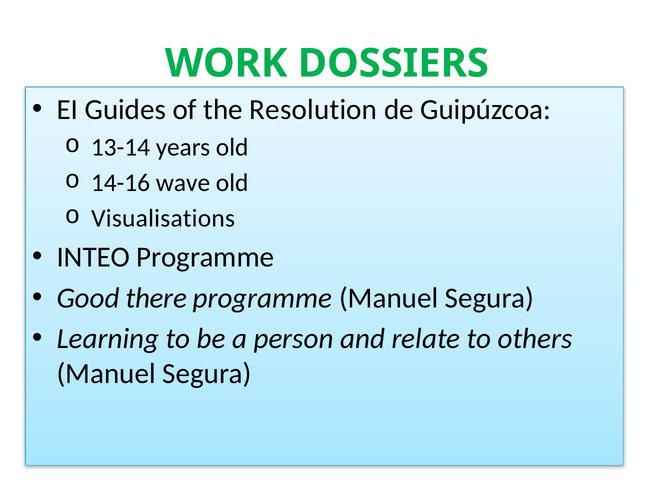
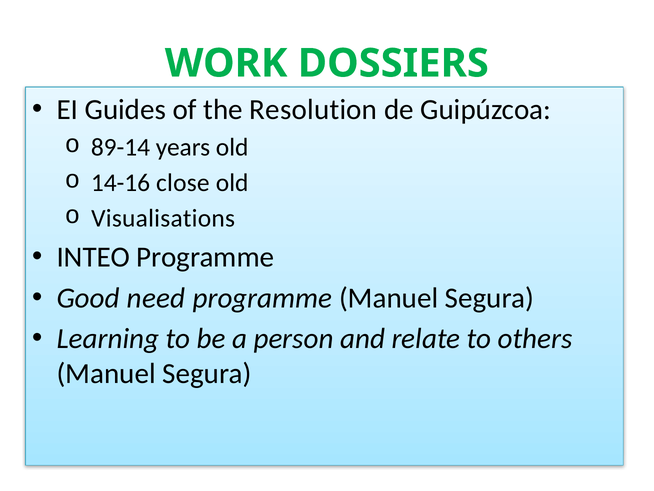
13-14: 13-14 -> 89-14 (120, 147)
wave: wave -> close (183, 183)
there: there -> need (156, 298)
